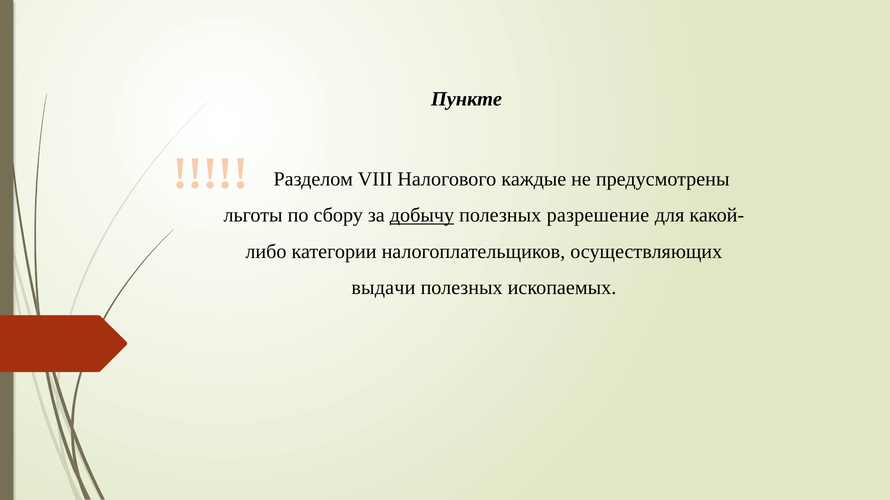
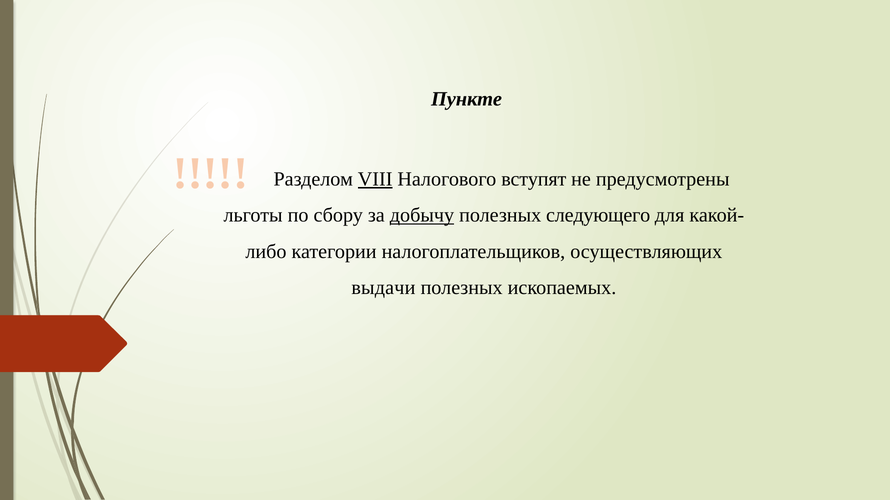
VIII underline: none -> present (375, 179)
каждые: каждые -> вступят (534, 179)
разрешение: разрешение -> следующего (598, 216)
